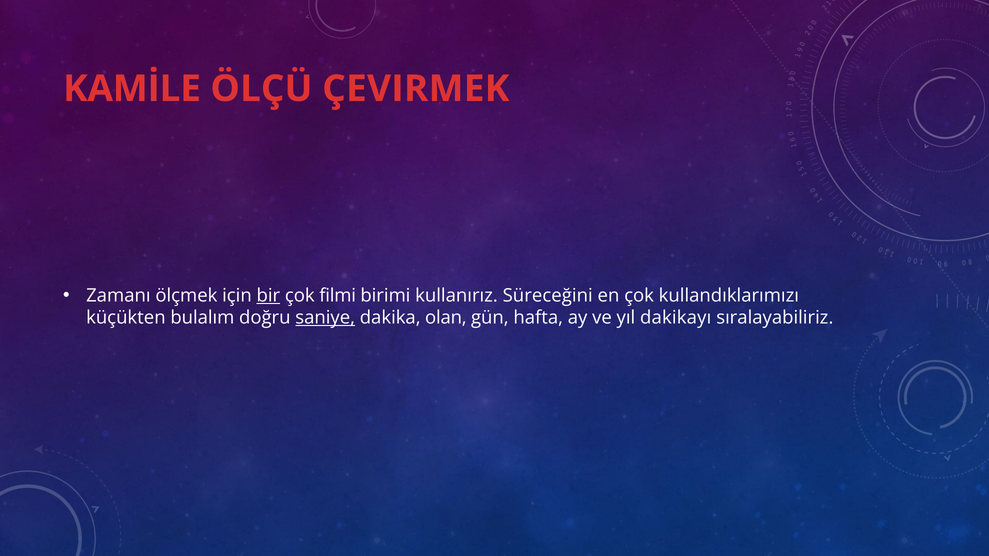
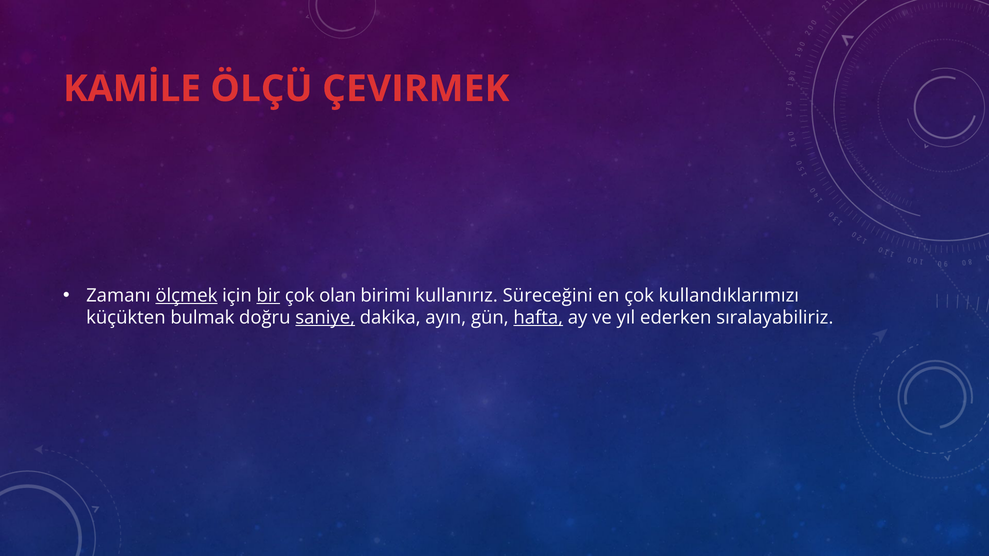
ölçmek underline: none -> present (186, 296)
filmi: filmi -> olan (338, 296)
bulalım: bulalım -> bulmak (202, 318)
olan: olan -> ayın (446, 318)
hafta underline: none -> present (538, 318)
dakikayı: dakikayı -> ederken (676, 318)
